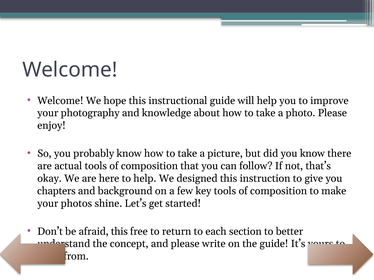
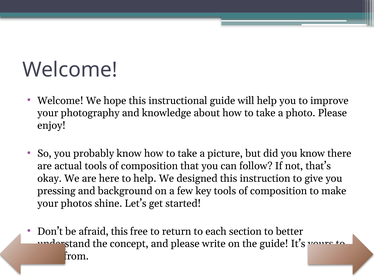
chapters: chapters -> pressing (56, 191)
